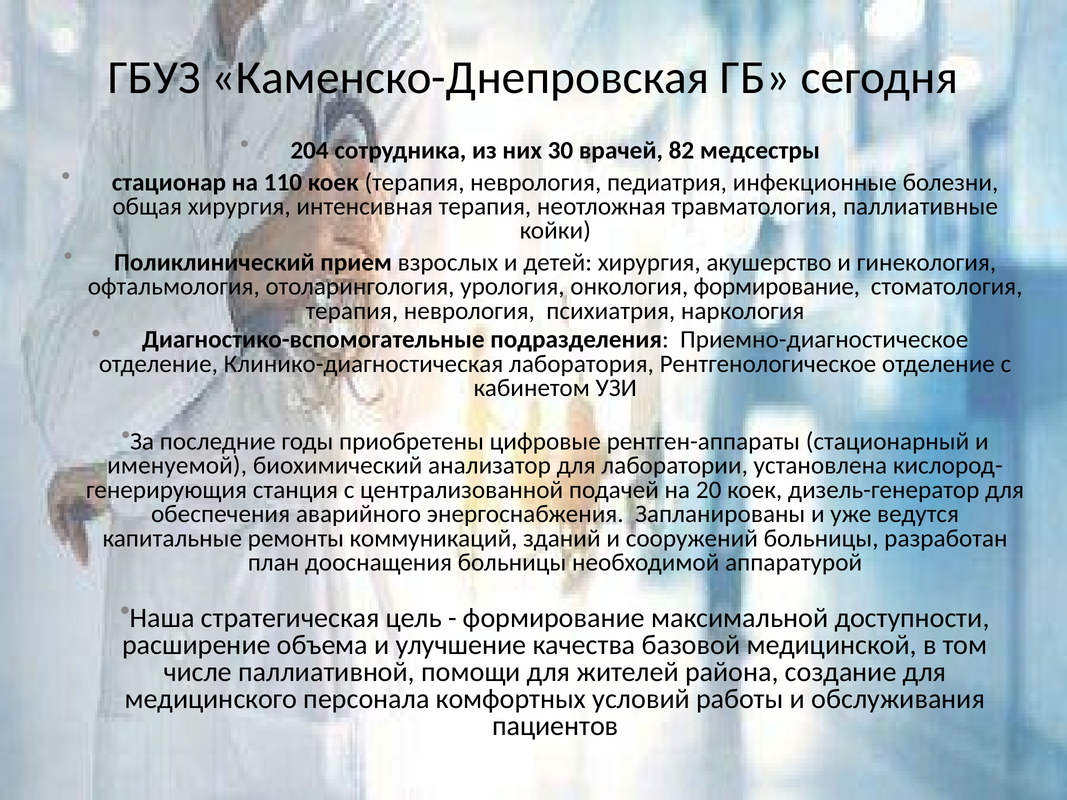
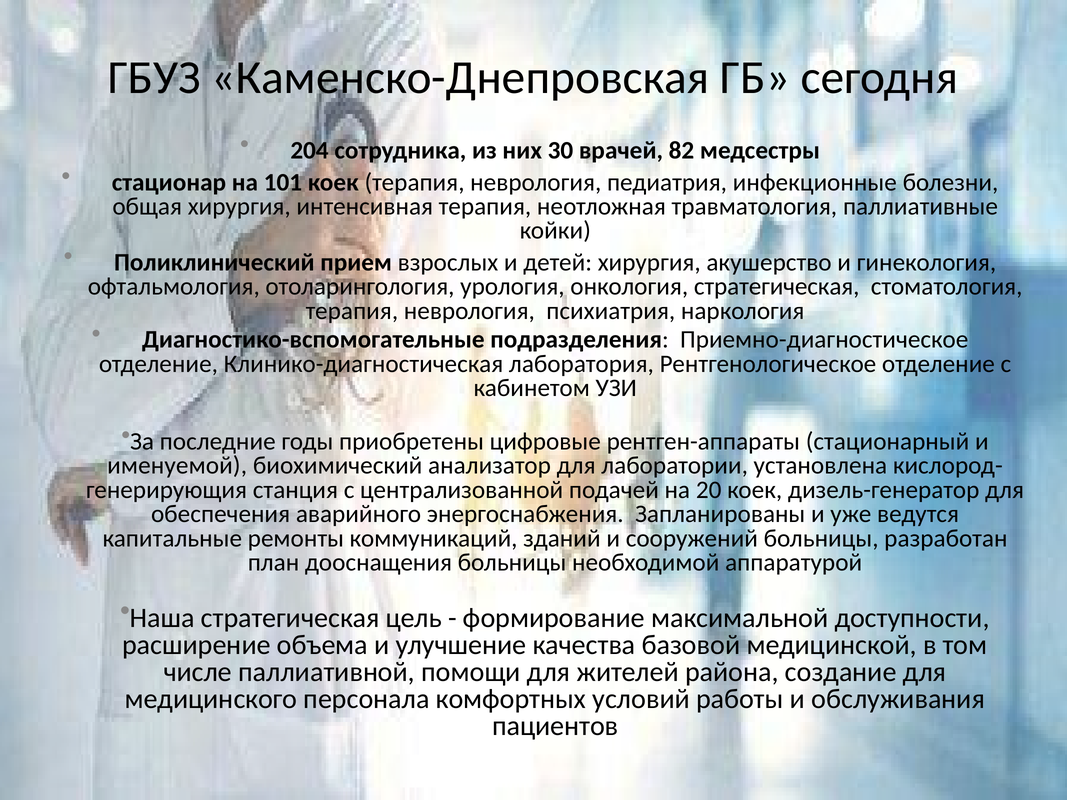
110: 110 -> 101 (283, 182)
онкология формирование: формирование -> стратегическая (777, 287)
